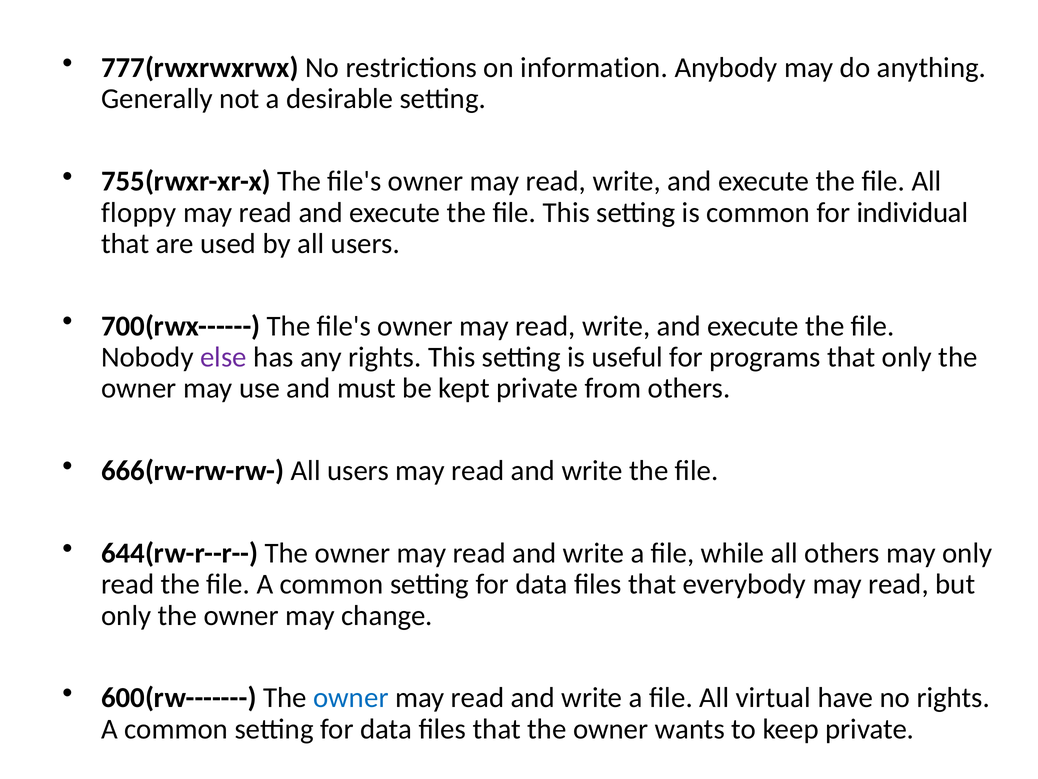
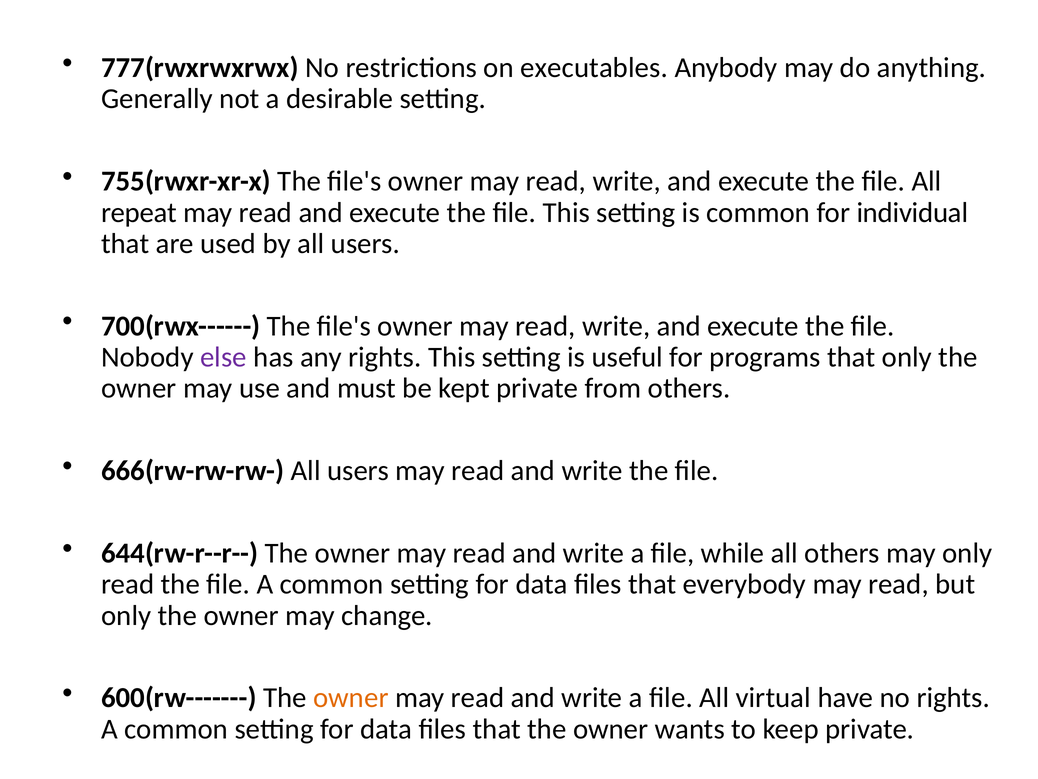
information: information -> executables (594, 68)
floppy: floppy -> repeat (139, 212)
owner colour: blue -> orange (351, 697)
